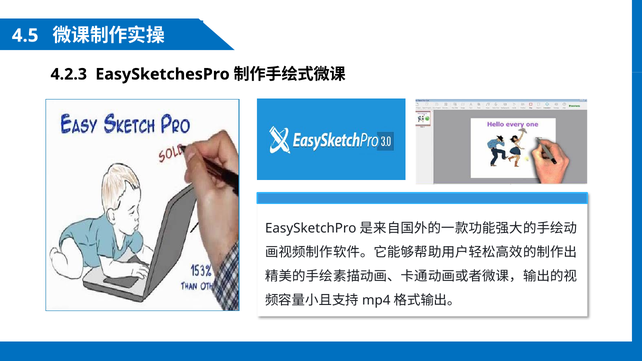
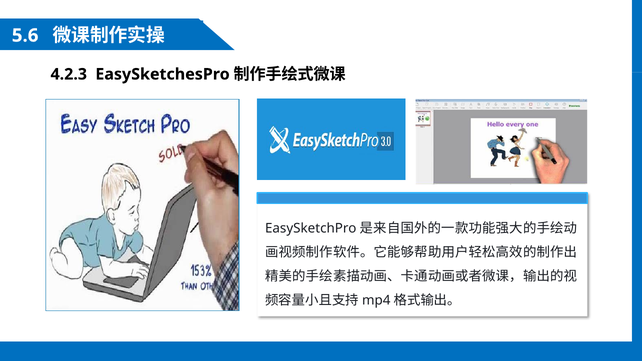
4.5: 4.5 -> 5.6 (25, 36)
